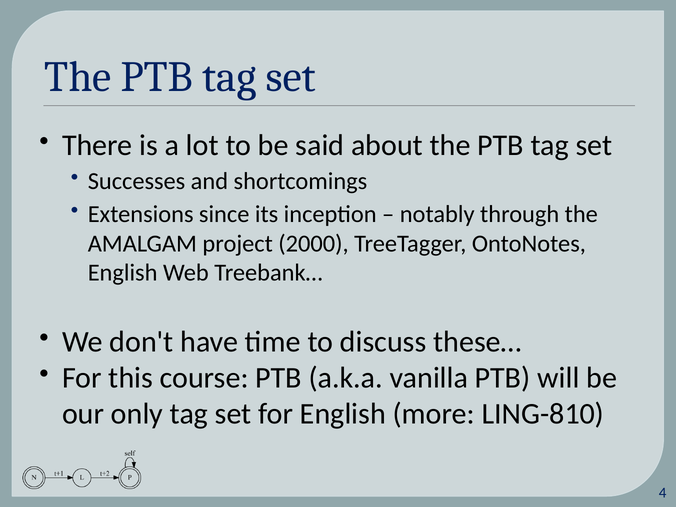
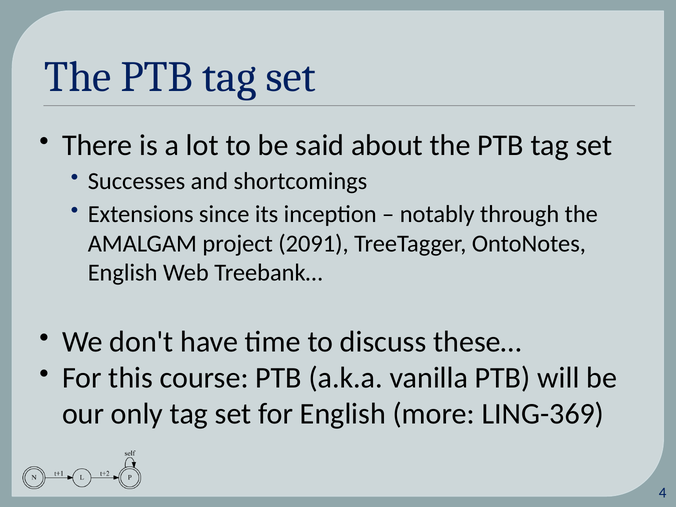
2000: 2000 -> 2091 (314, 244)
LING-810: LING-810 -> LING-369 (543, 414)
